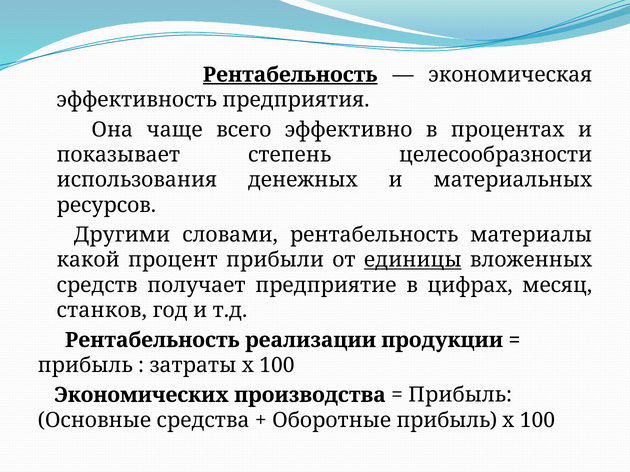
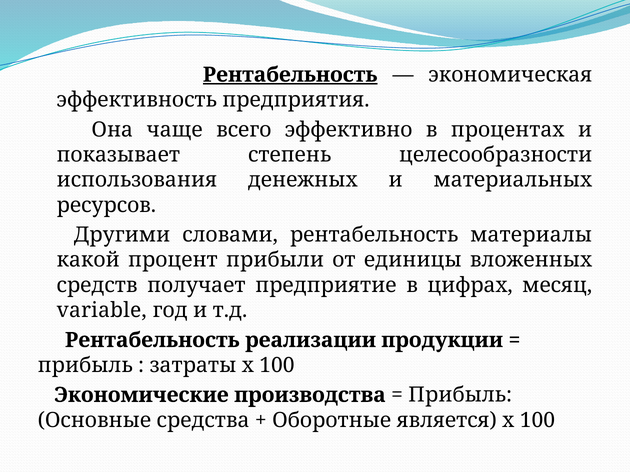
единицы underline: present -> none (413, 260)
станков: станков -> variable (102, 311)
Экономических: Экономических -> Экономические (141, 395)
Оборотные прибыль: прибыль -> является (447, 421)
